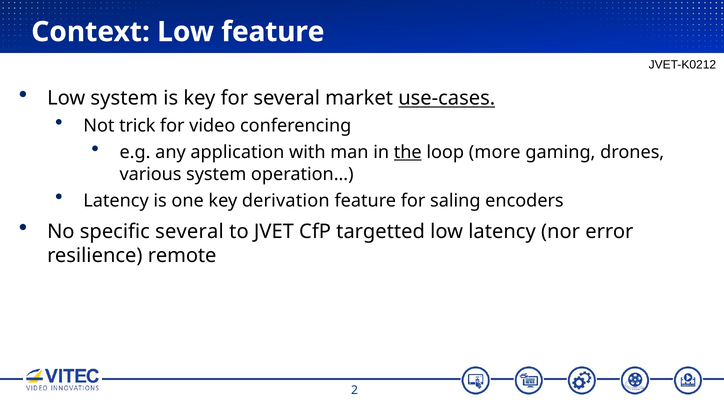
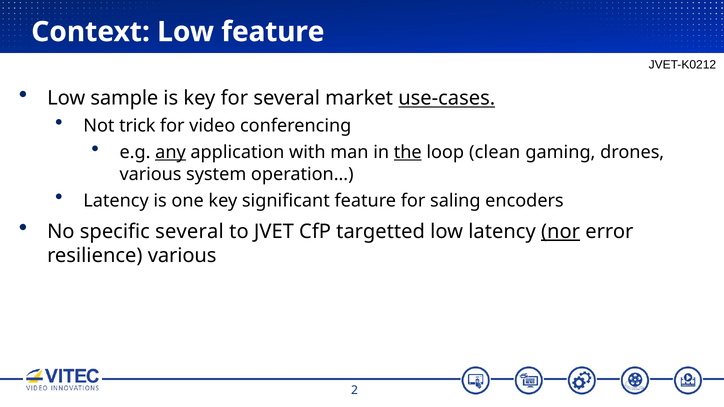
Low system: system -> sample (124, 98)
any underline: none -> present (171, 152)
more: more -> clean (495, 152)
derivation: derivation -> significant (286, 201)
nor underline: none -> present (561, 232)
resilience remote: remote -> various (182, 256)
